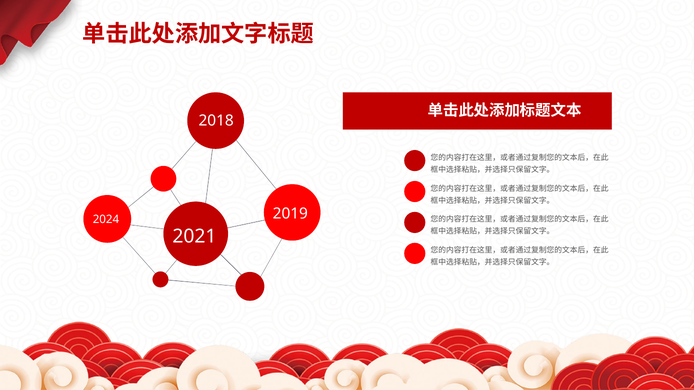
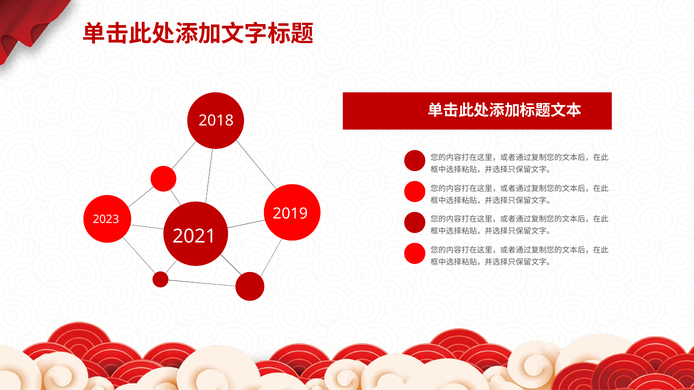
2024: 2024 -> 2023 (106, 219)
